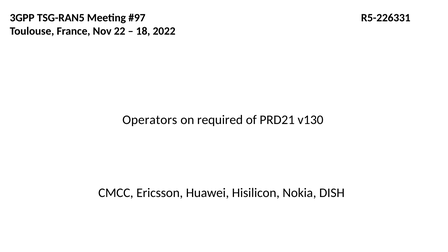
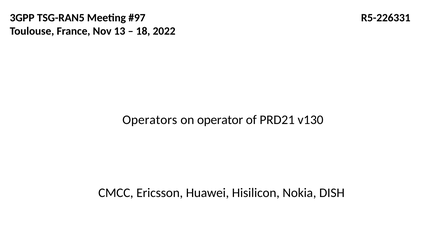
22: 22 -> 13 (120, 31)
required: required -> operator (220, 120)
